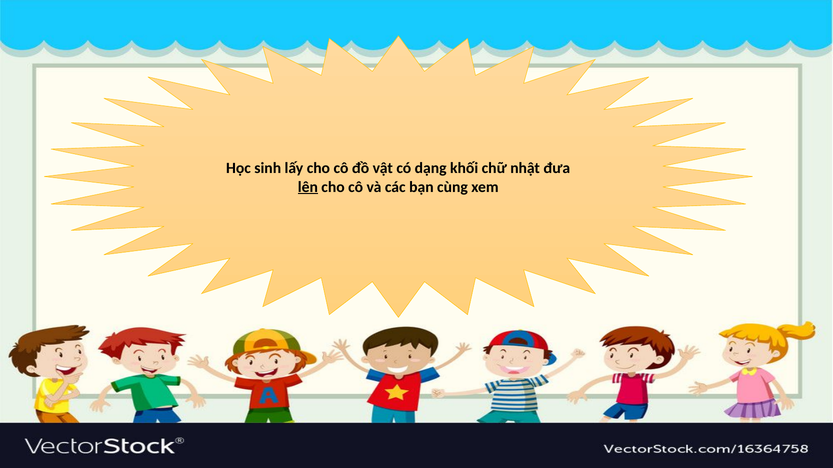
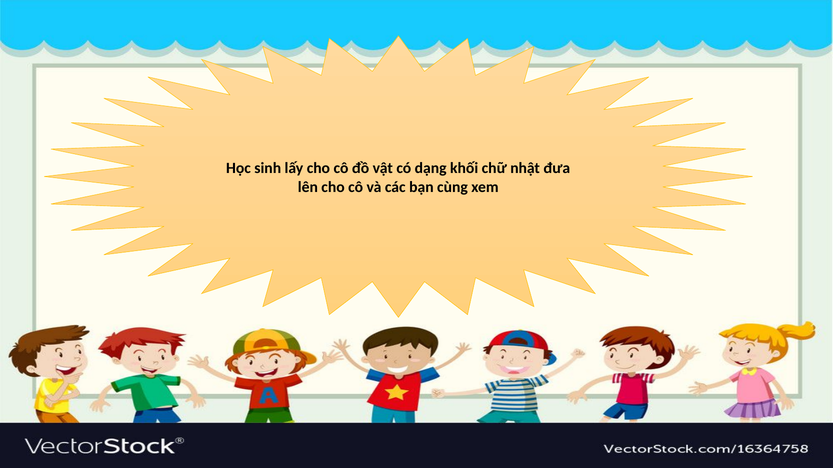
lên underline: present -> none (308, 187)
